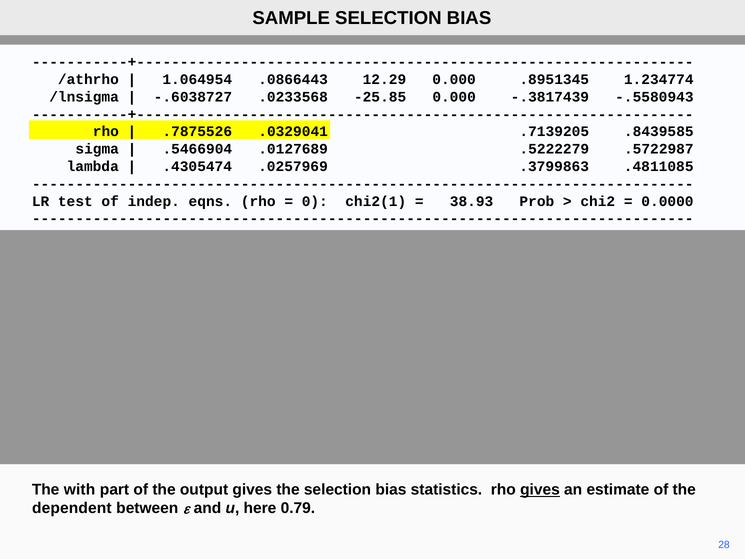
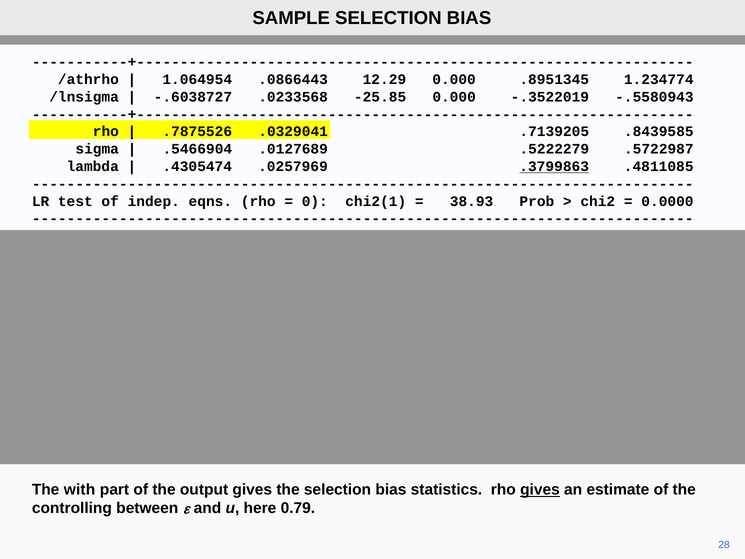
-.3817439: -.3817439 -> -.3522019 (550, 97)
.3799863 underline: none -> present (554, 166)
dependent: dependent -> controlling (72, 508)
